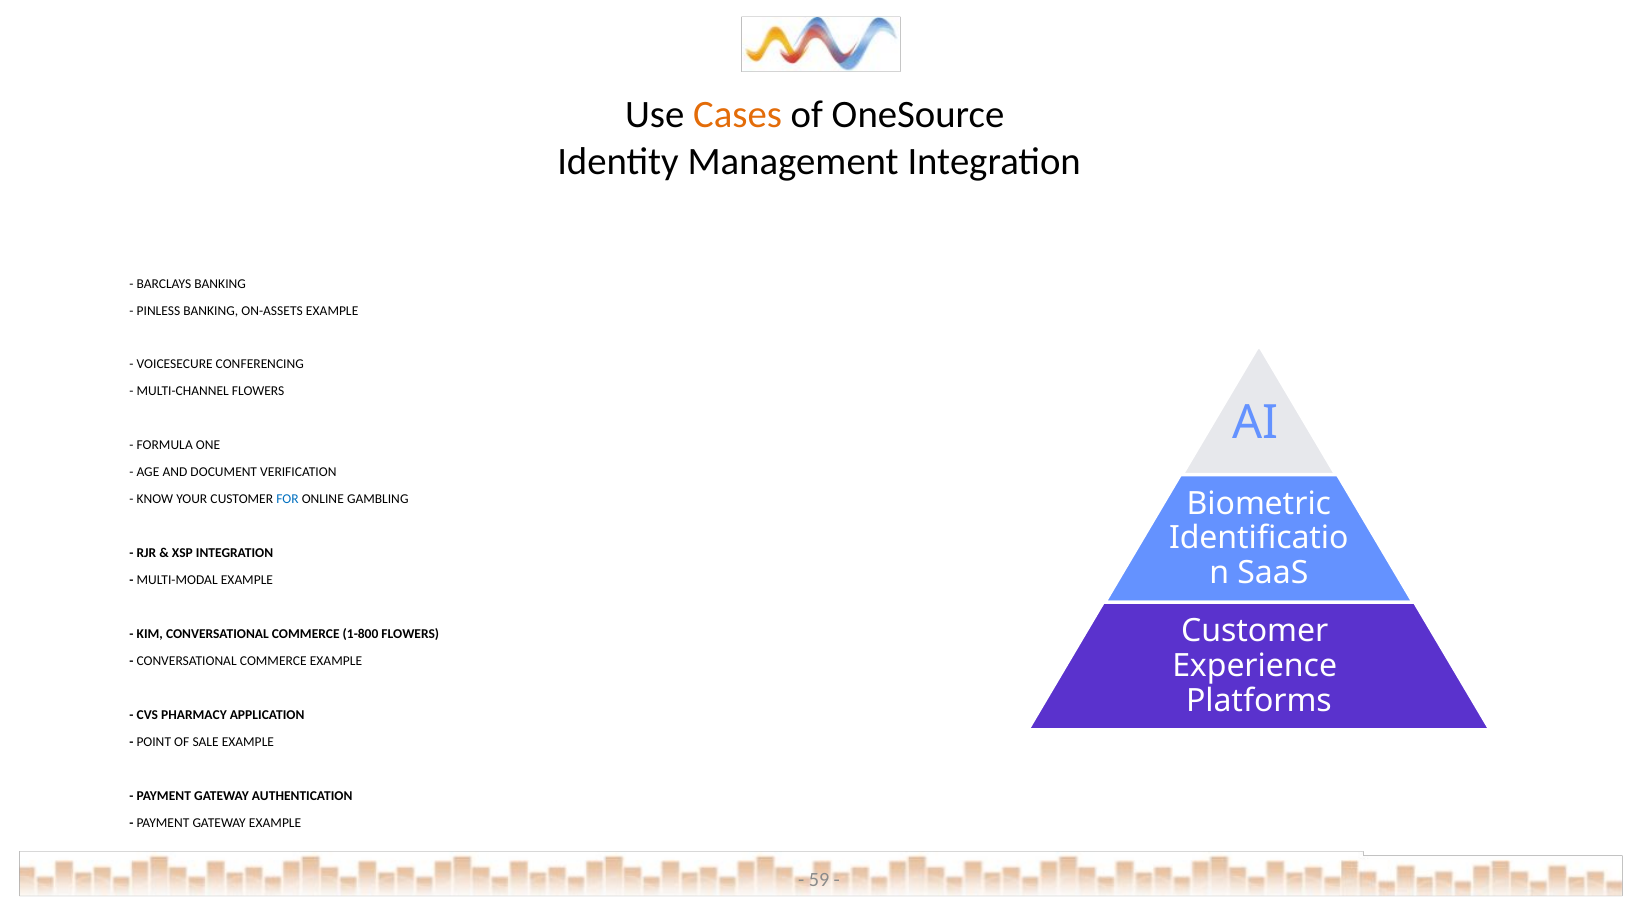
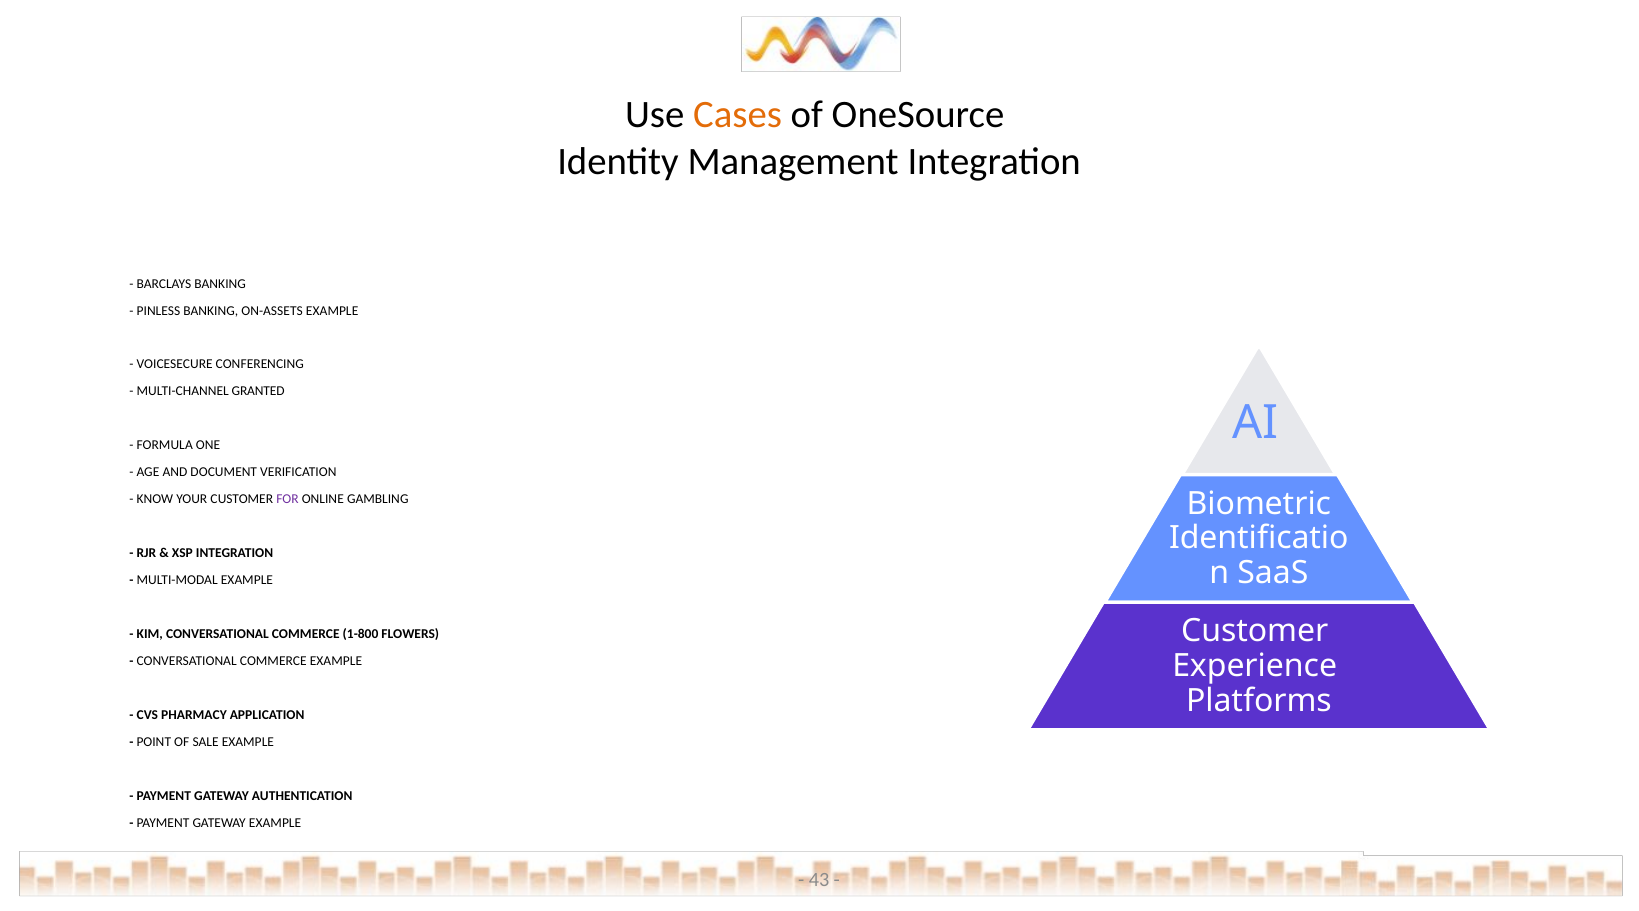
MULTI-CHANNEL FLOWERS: FLOWERS -> GRANTED (258, 391)
FOR colour: blue -> purple (288, 499)
59: 59 -> 43 (819, 879)
